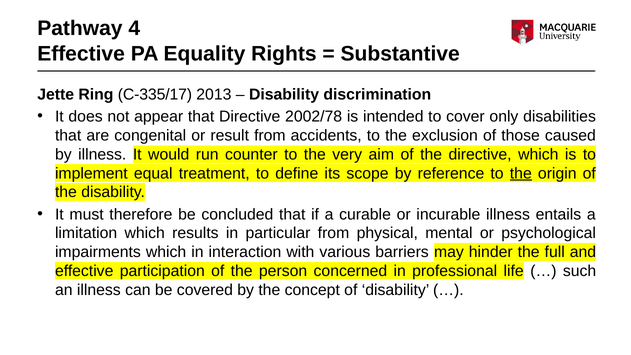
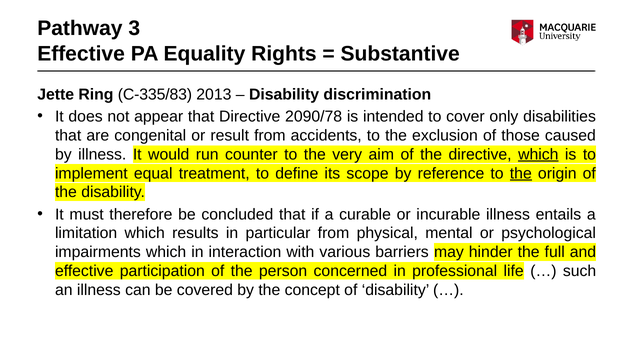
4: 4 -> 3 (134, 28)
C‑335/17: C‑335/17 -> C‑335/83 (155, 94)
2002/78: 2002/78 -> 2090/78 (314, 116)
which underline: none -> present (538, 154)
